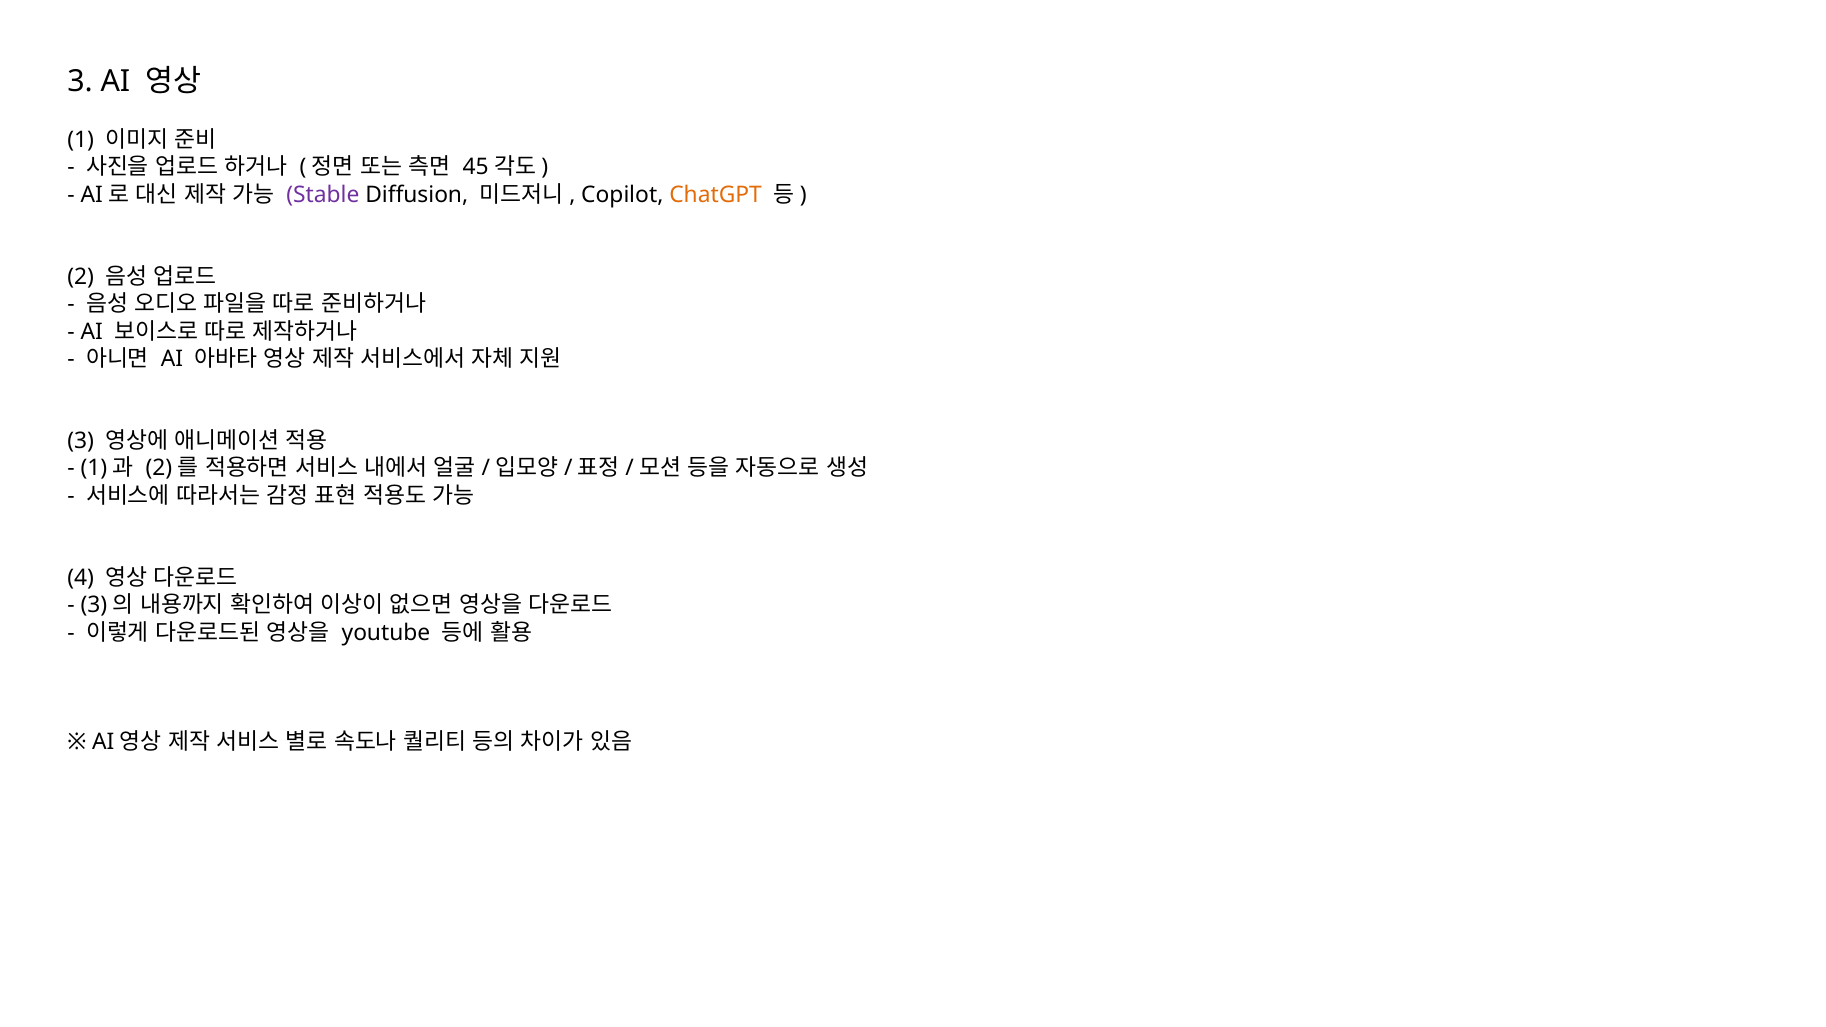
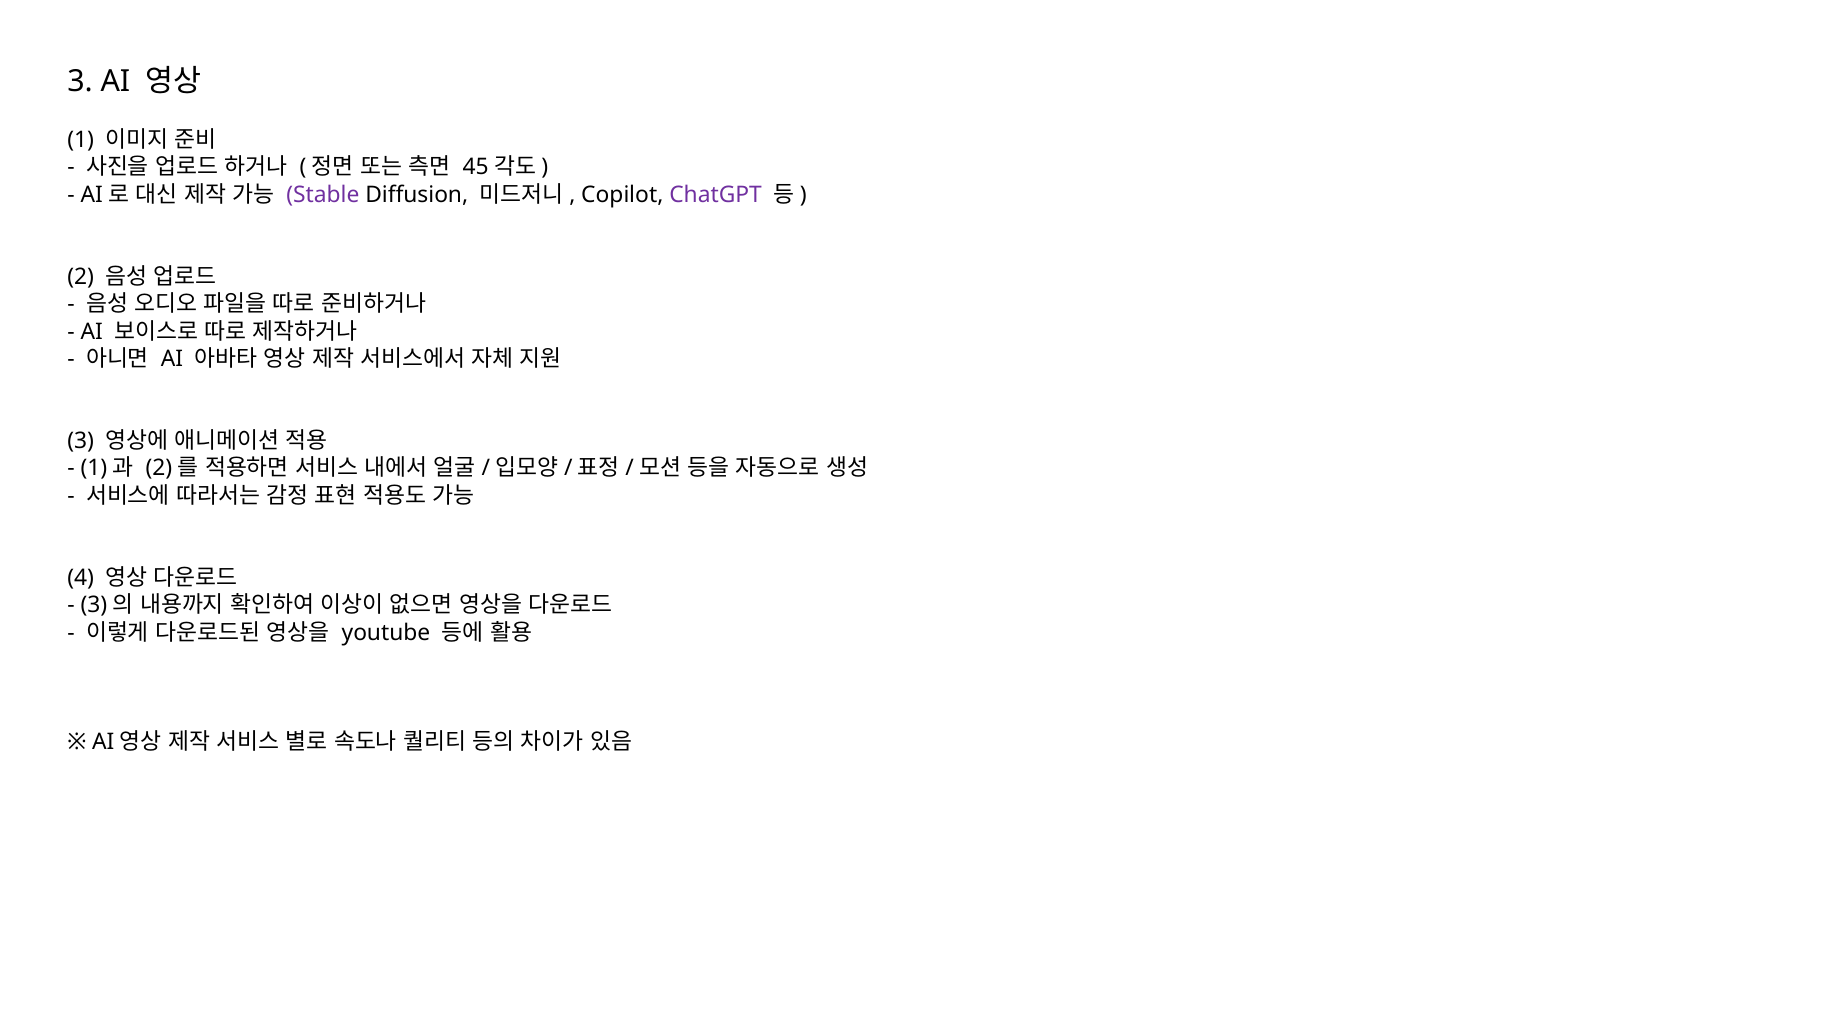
ChatGPT colour: orange -> purple (716, 195)
